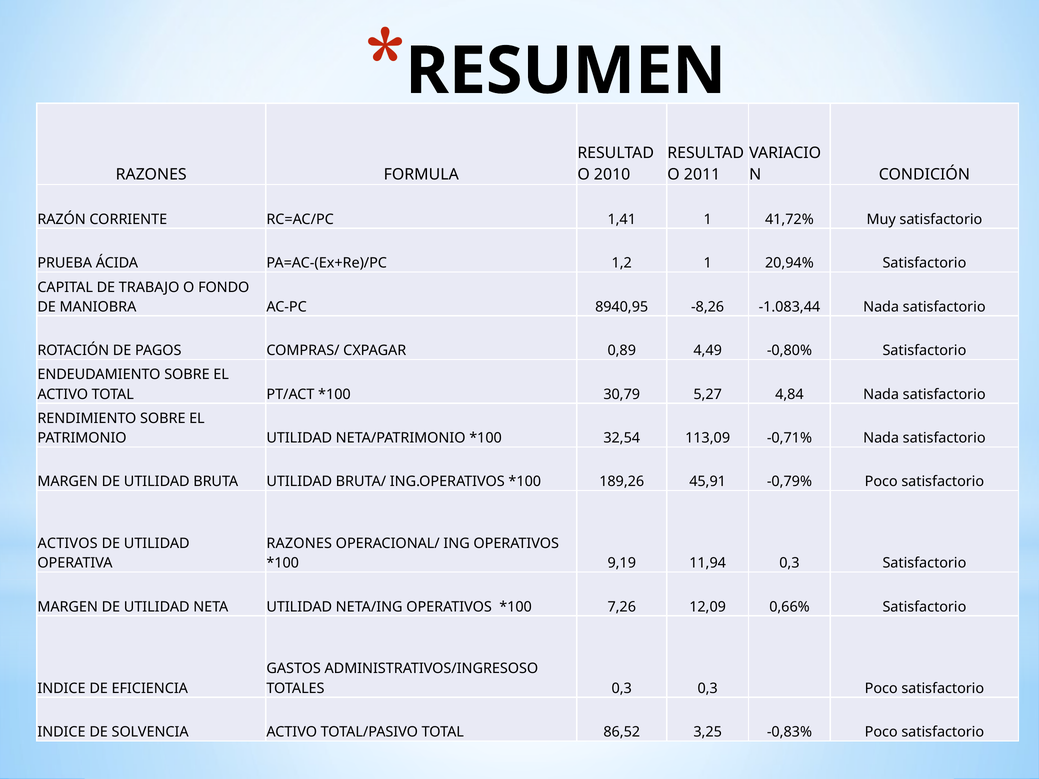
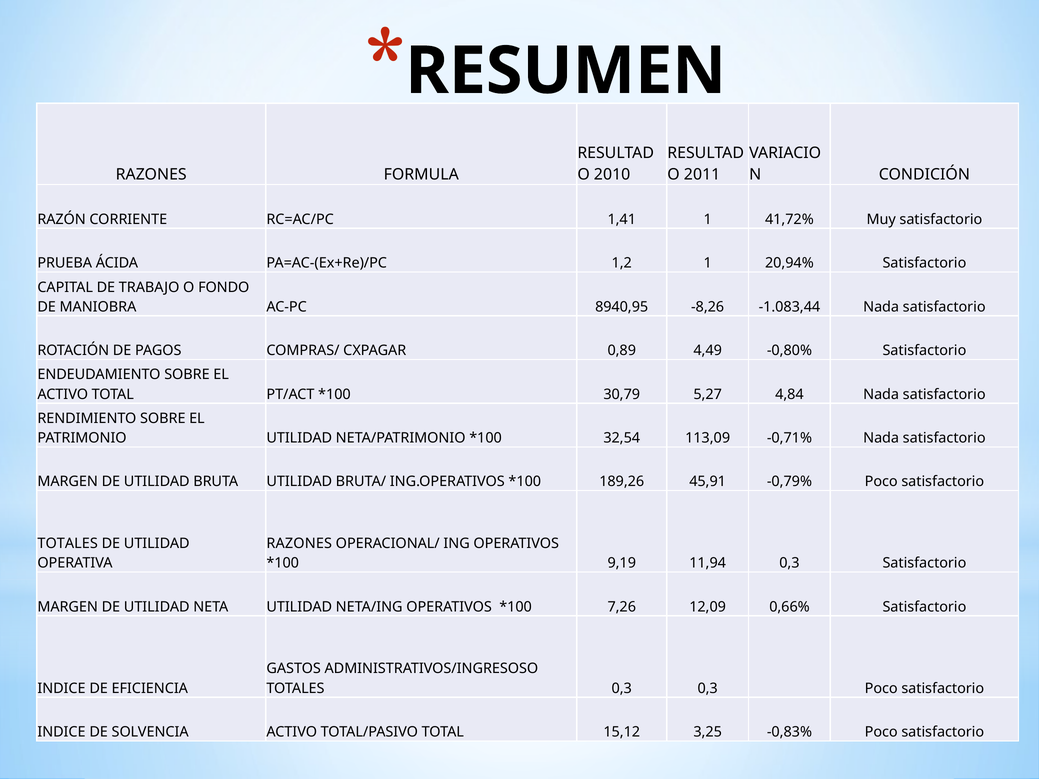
ACTIVOS: ACTIVOS -> TOTALES (68, 544)
86,52: 86,52 -> 15,12 (622, 732)
